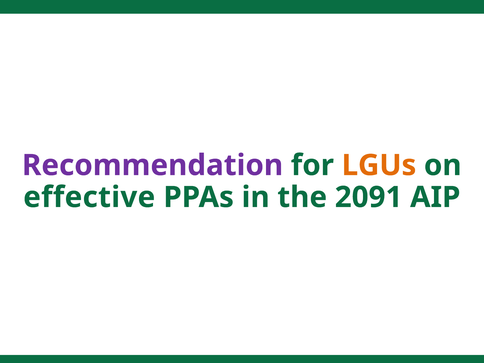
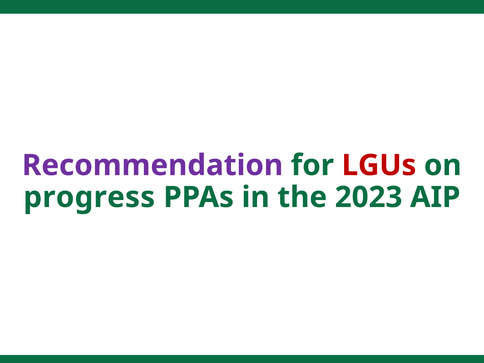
LGUs colour: orange -> red (379, 165)
effective: effective -> progress (89, 197)
2091: 2091 -> 2023 (369, 197)
